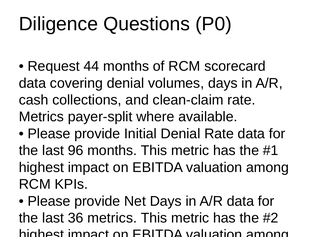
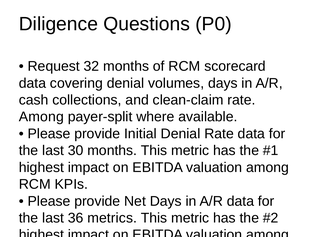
44: 44 -> 32 (91, 66)
Metrics: Metrics -> Among (41, 116)
96: 96 -> 30 (76, 150)
